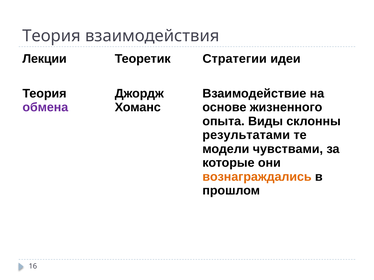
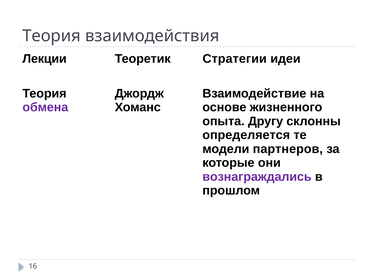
Виды: Виды -> Другу (266, 121)
результатами: результатами -> определяется (246, 135)
чувствами: чувствами -> партнеров (288, 149)
вознаграждались colour: orange -> purple (257, 177)
